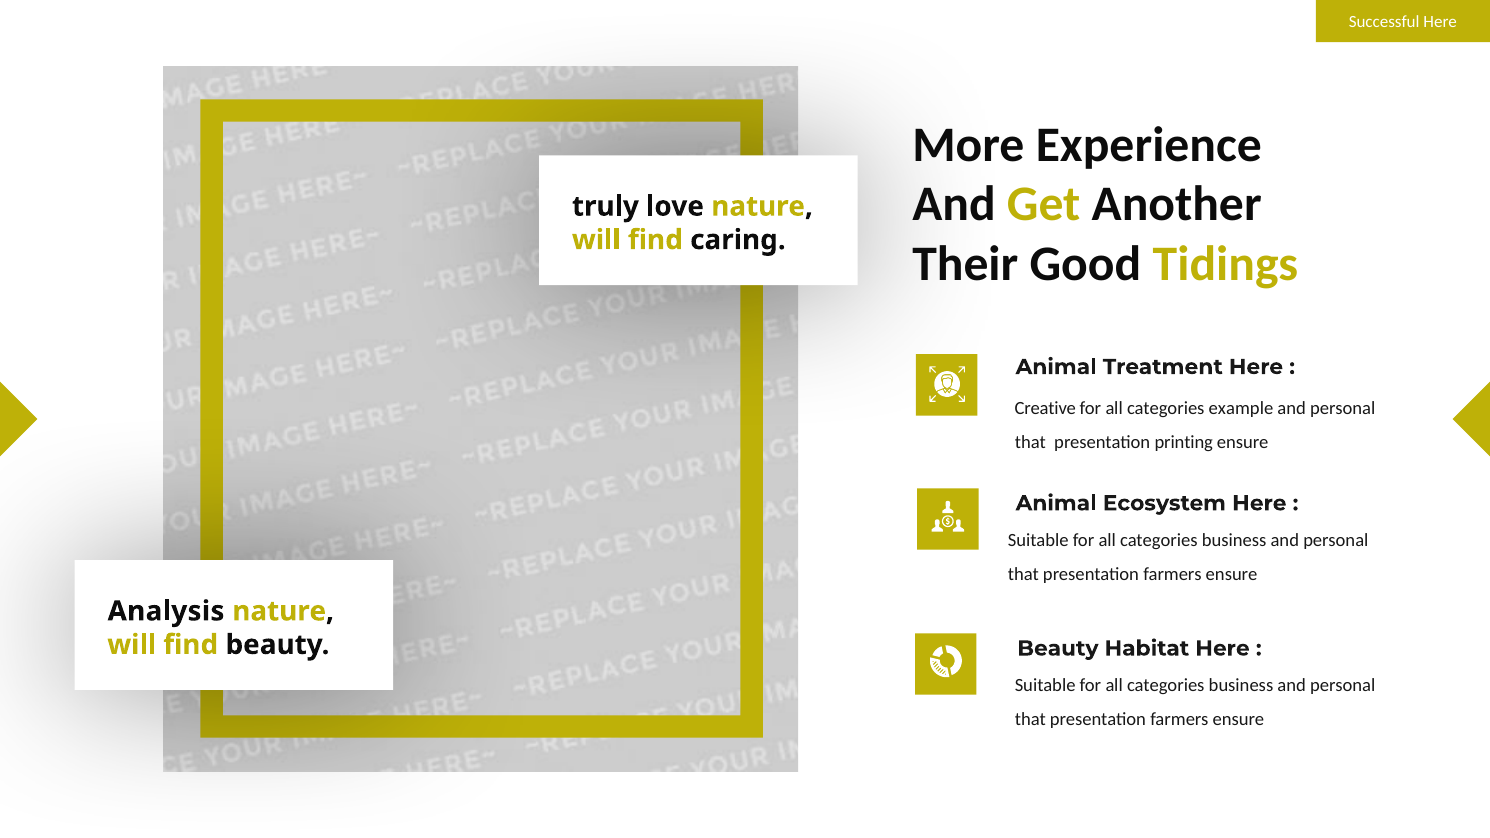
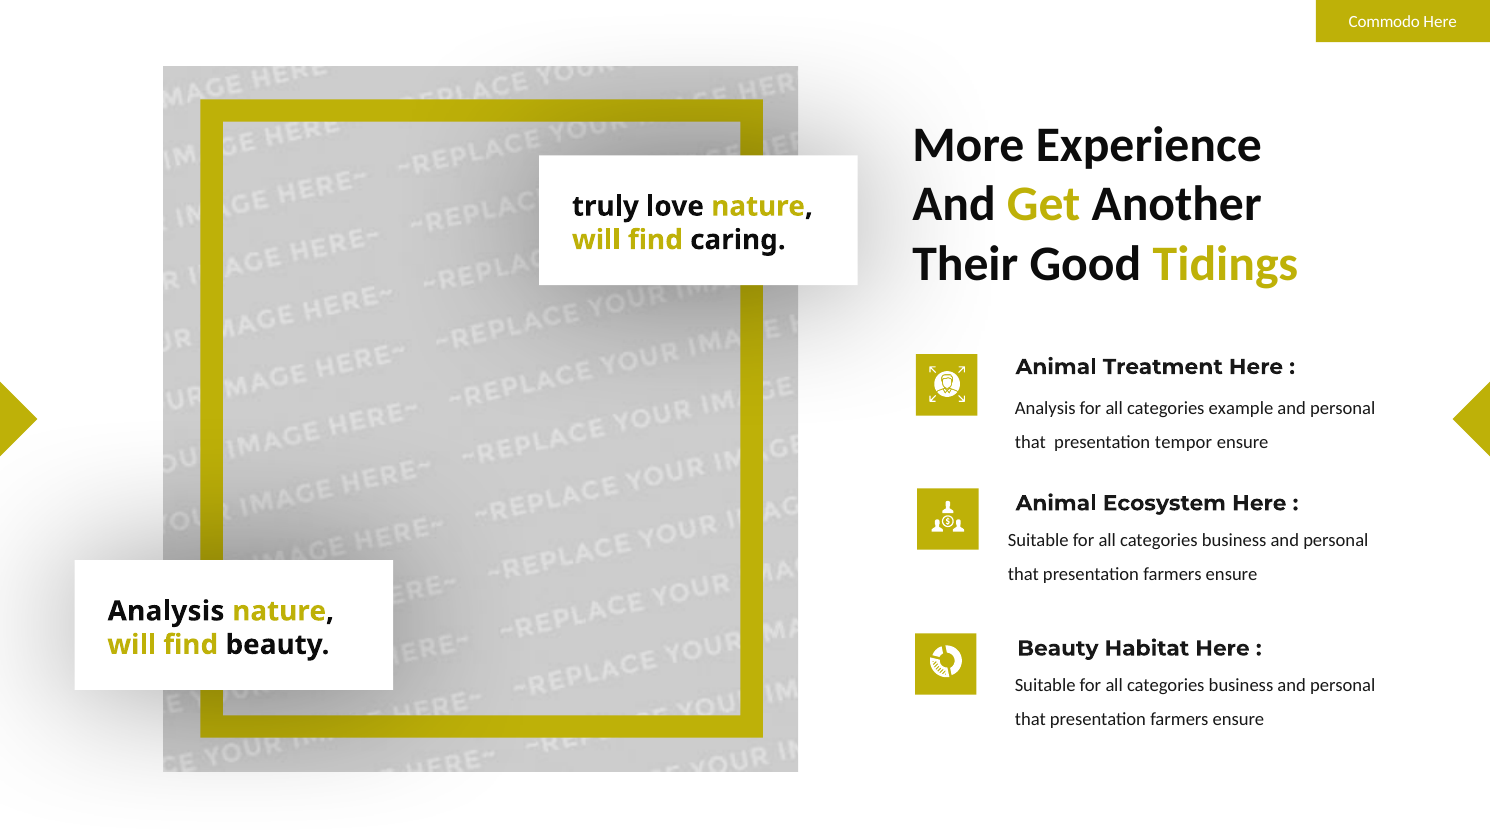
Successful: Successful -> Commodo (1384, 22)
Creative: Creative -> Analysis (1045, 409)
printing: printing -> tempor (1184, 442)
